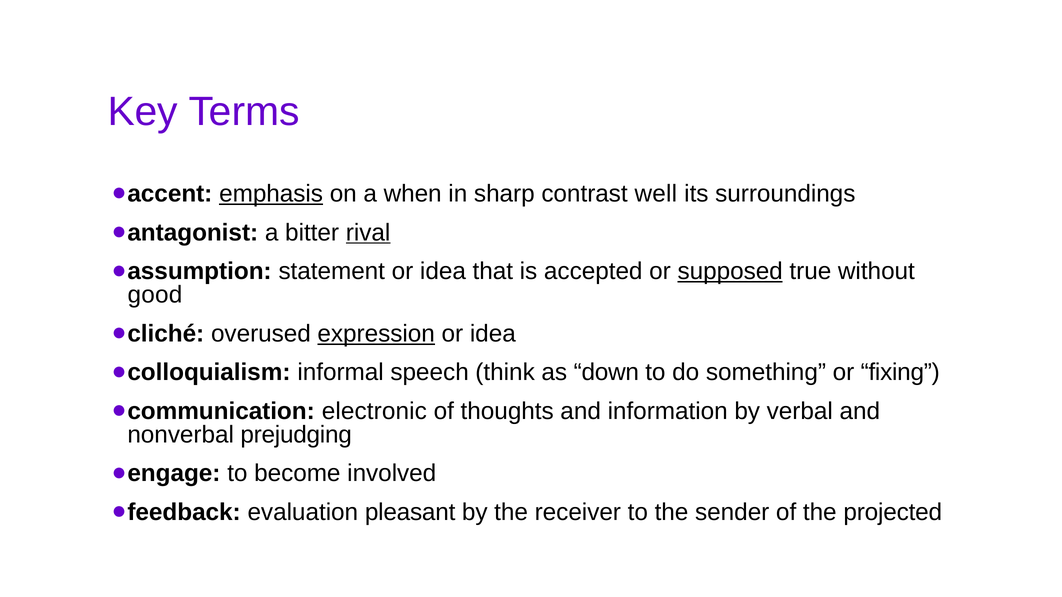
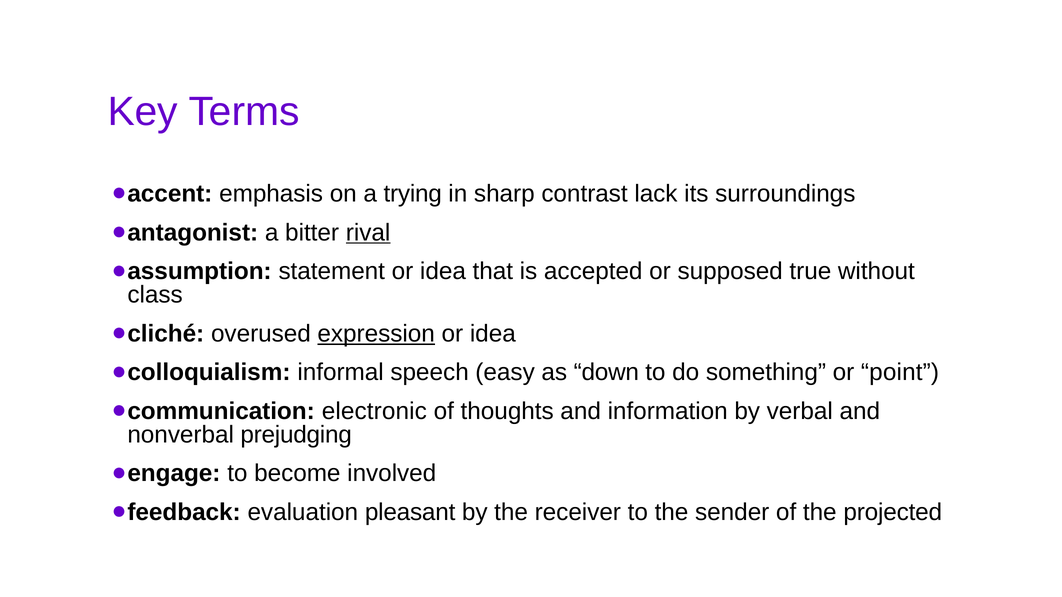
emphasis underline: present -> none (271, 194)
when: when -> trying (413, 194)
well: well -> lack (656, 194)
supposed underline: present -> none (730, 272)
good: good -> class (155, 295)
think: think -> easy (505, 373)
fixing: fixing -> point (900, 373)
